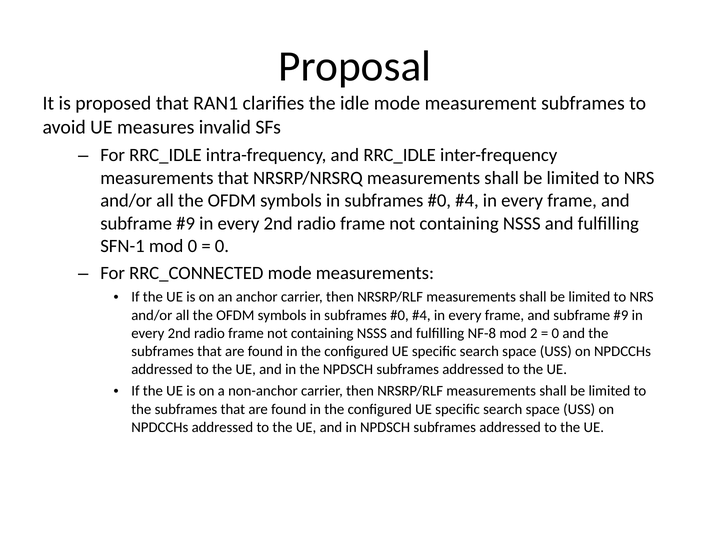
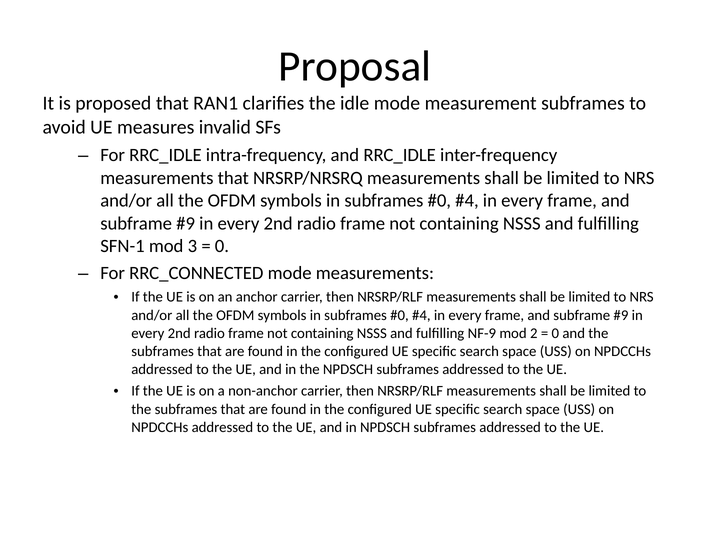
mod 0: 0 -> 3 (192, 246)
NF-8: NF-8 -> NF-9 (482, 333)
